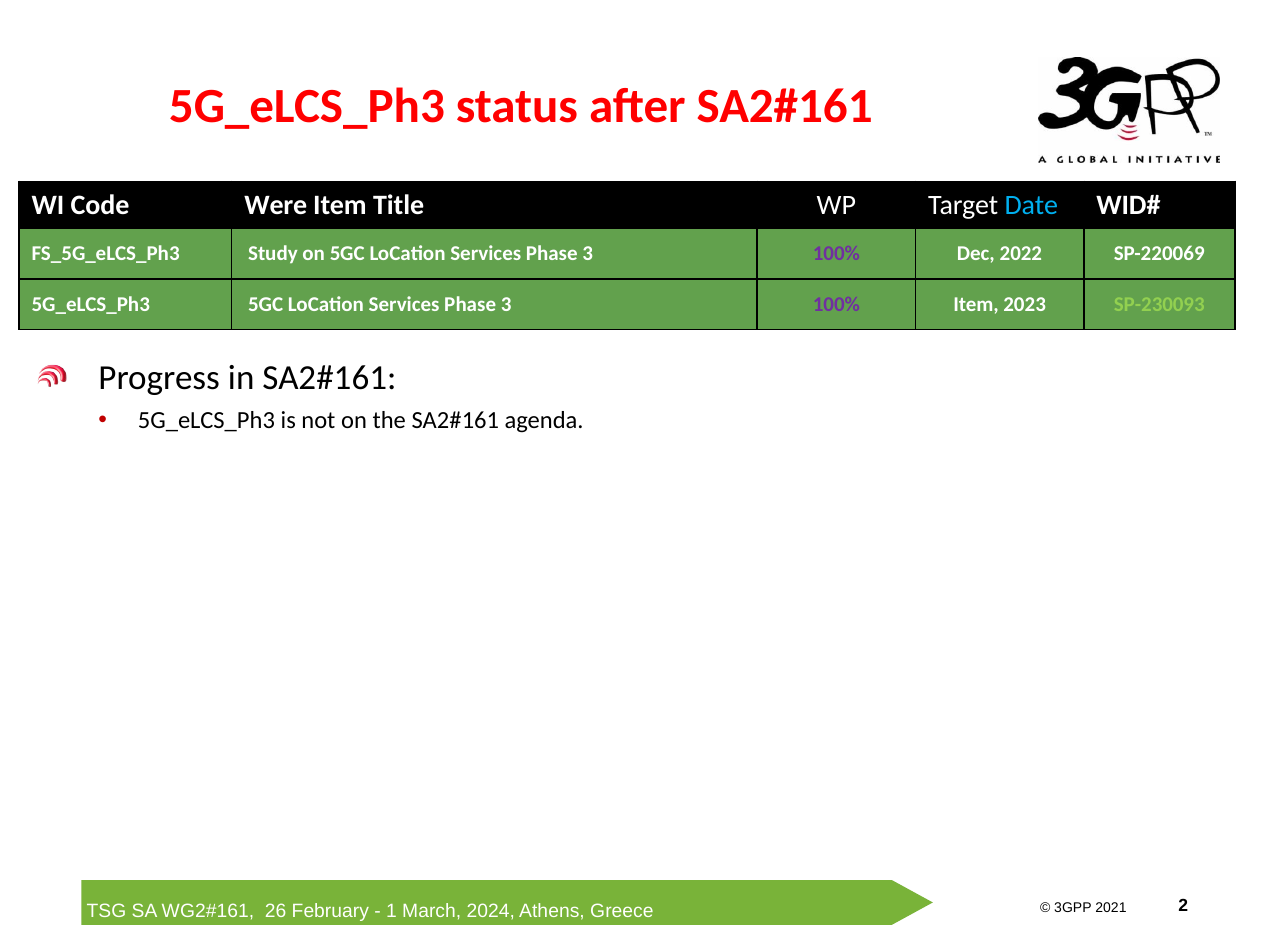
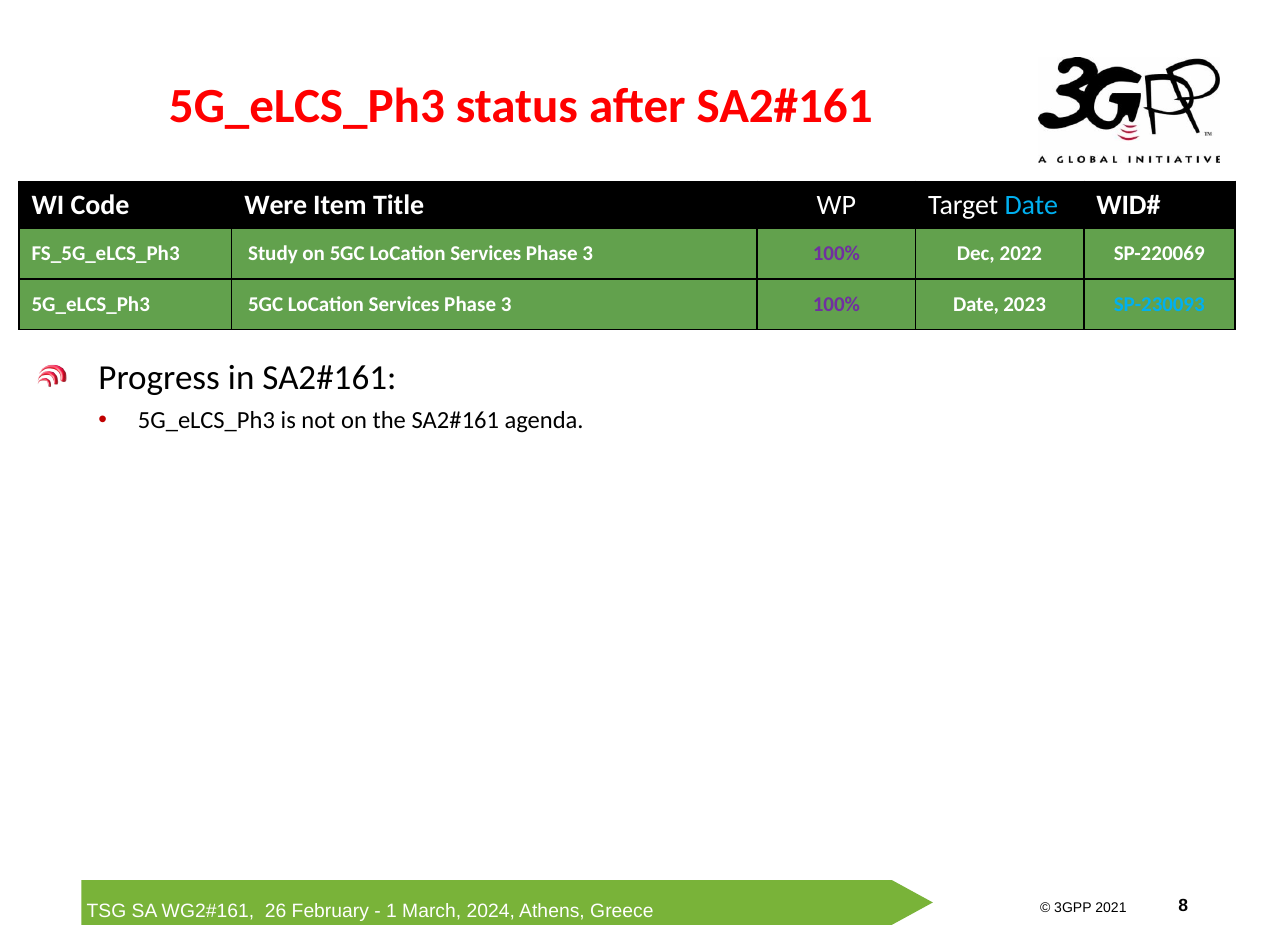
100% Item: Item -> Date (976, 304)
SP-230093 colour: light green -> light blue (1159, 304)
2: 2 -> 8 (1183, 905)
